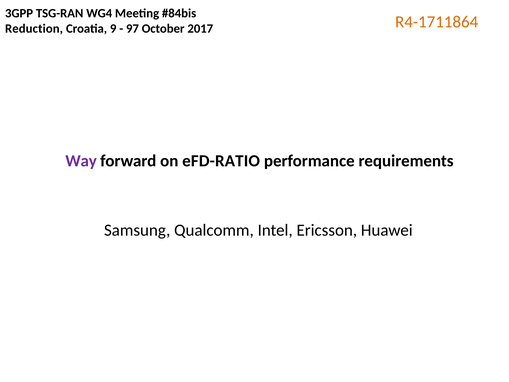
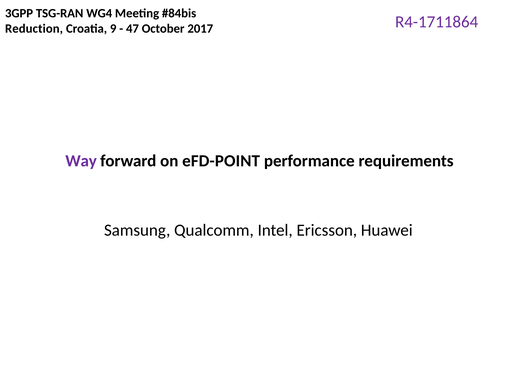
97: 97 -> 47 (132, 29)
R4-1711864 colour: orange -> purple (437, 22)
eFD-RATIO: eFD-RATIO -> eFD-POINT (221, 161)
